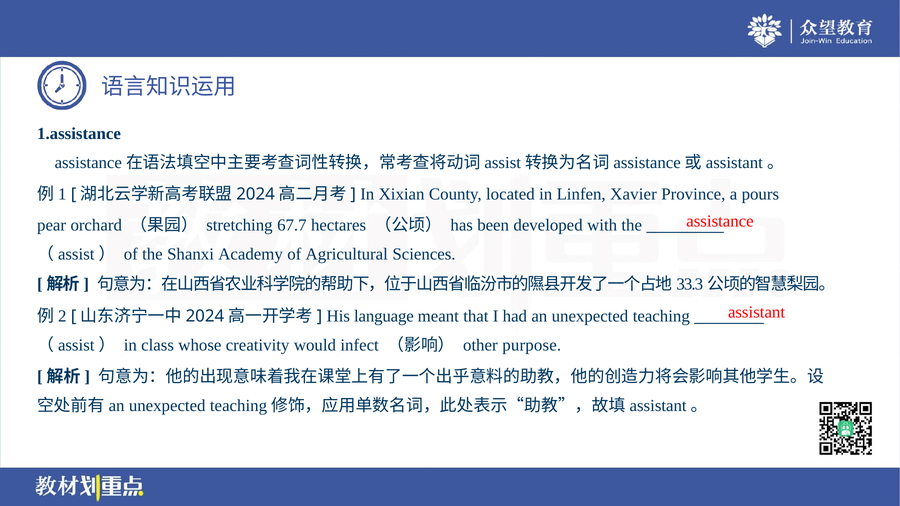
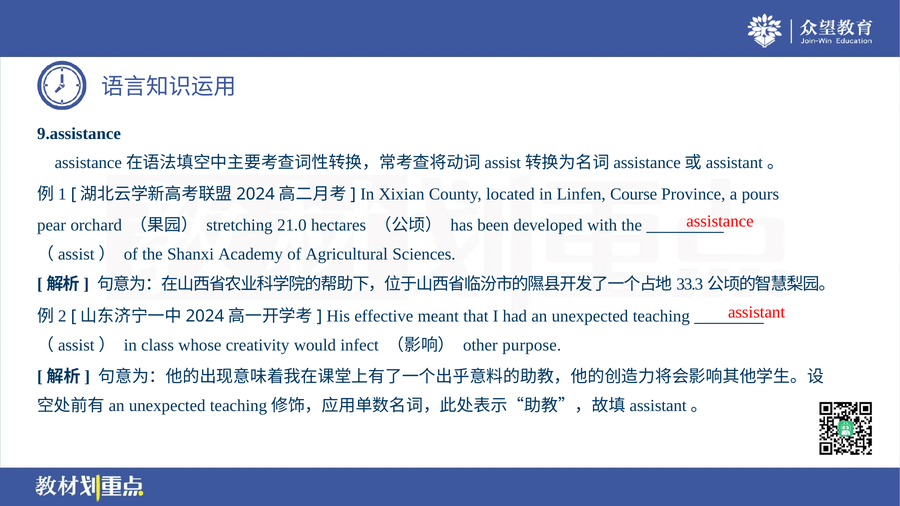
1.assistance: 1.assistance -> 9.assistance (79, 134)
Xavier: Xavier -> Course (634, 194)
67.7: 67.7 -> 21.0 (292, 225)
language: language -> effective (384, 316)
